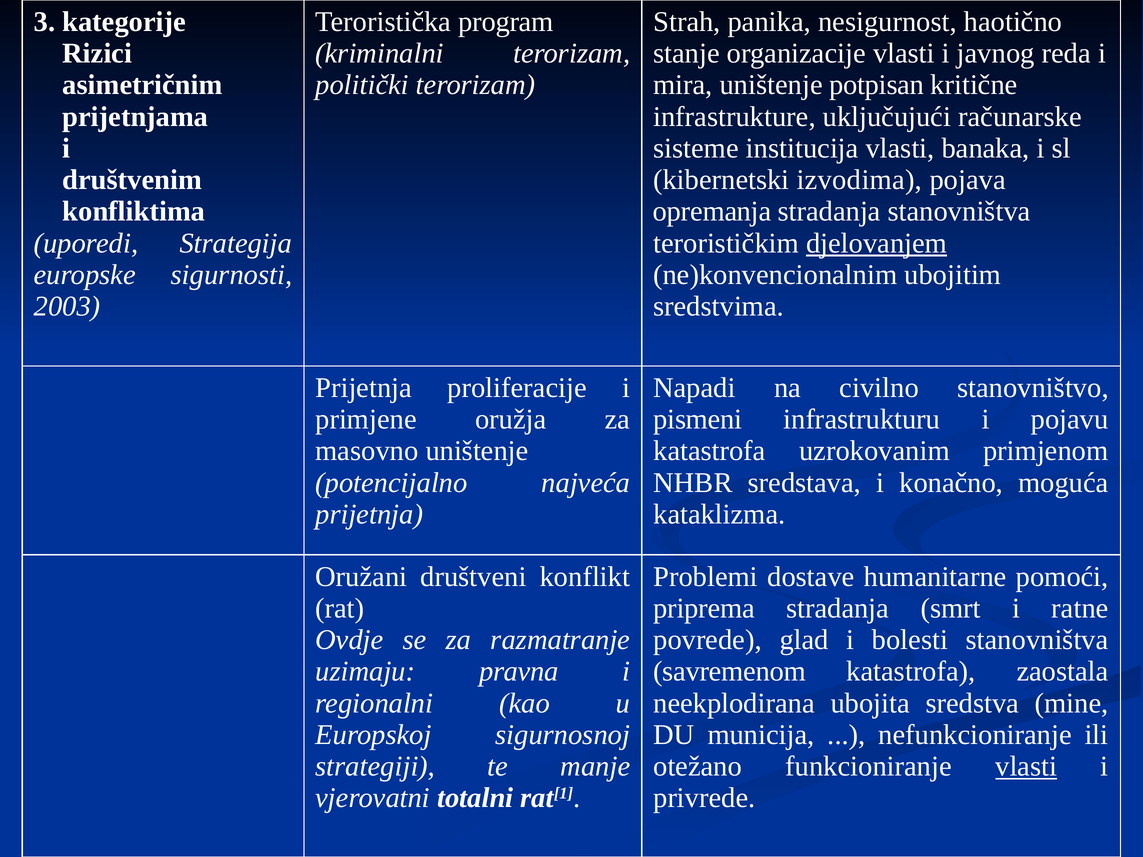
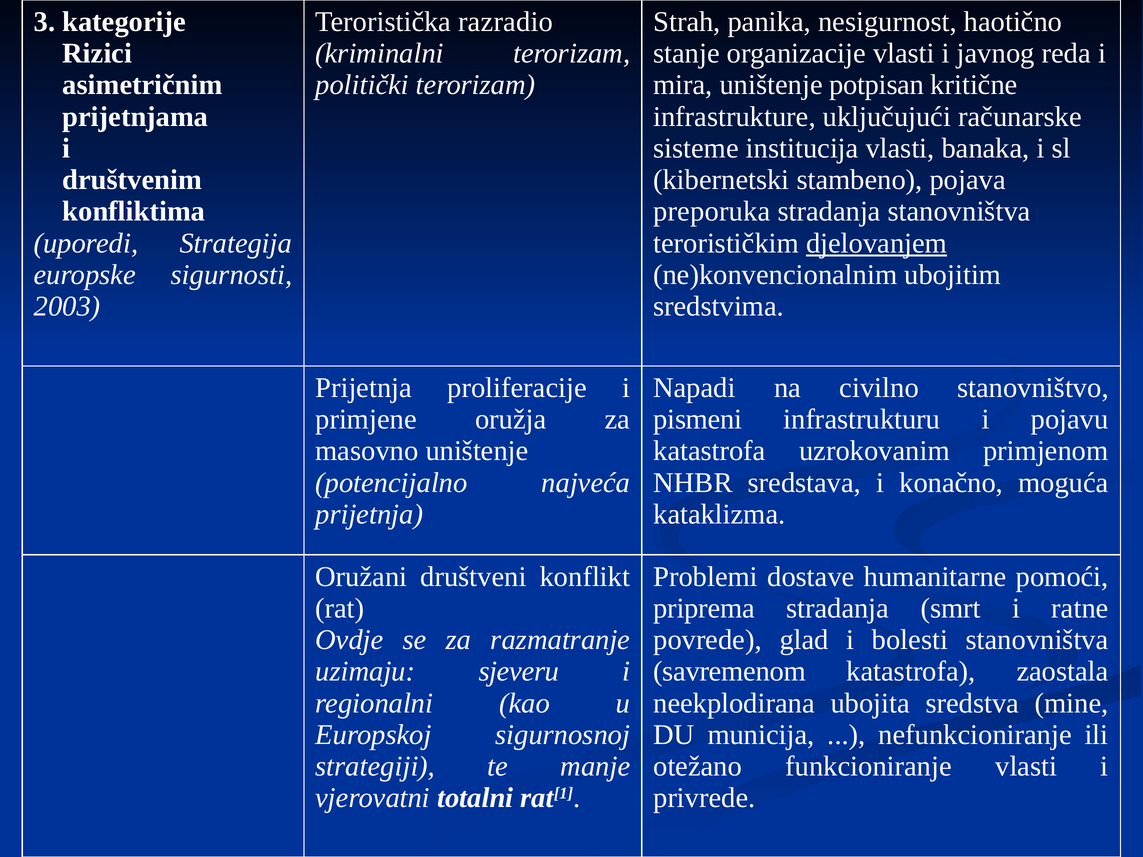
program: program -> razradio (506, 22)
izvodima: izvodima -> stambeno (860, 180)
opremanja: opremanja -> preporuka (712, 212)
pravna: pravna -> sjeveru (519, 672)
vlasti underline: present -> none (1026, 767)
